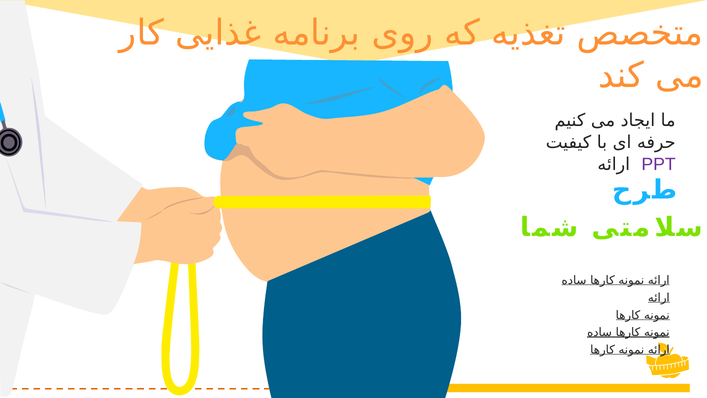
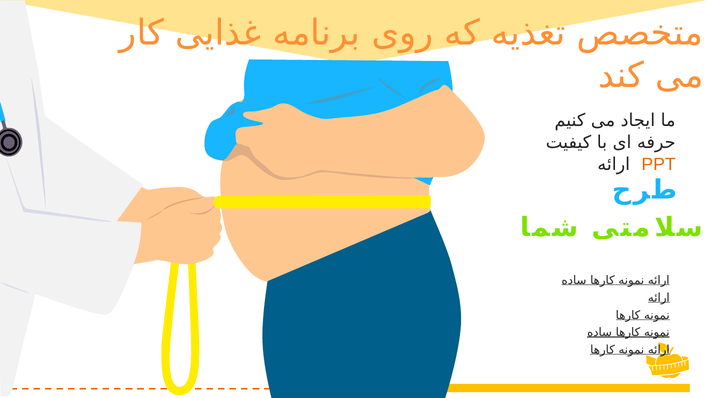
PPT colour: purple -> orange (659, 164)
